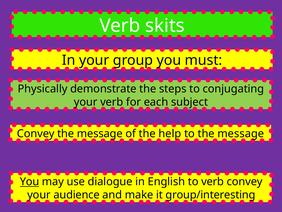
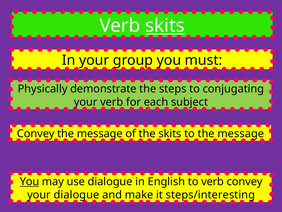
skits underline: none -> present (165, 26)
the help: help -> skits (170, 133)
your audience: audience -> dialogue (76, 194)
group/interesting: group/interesting -> steps/interesting (210, 194)
